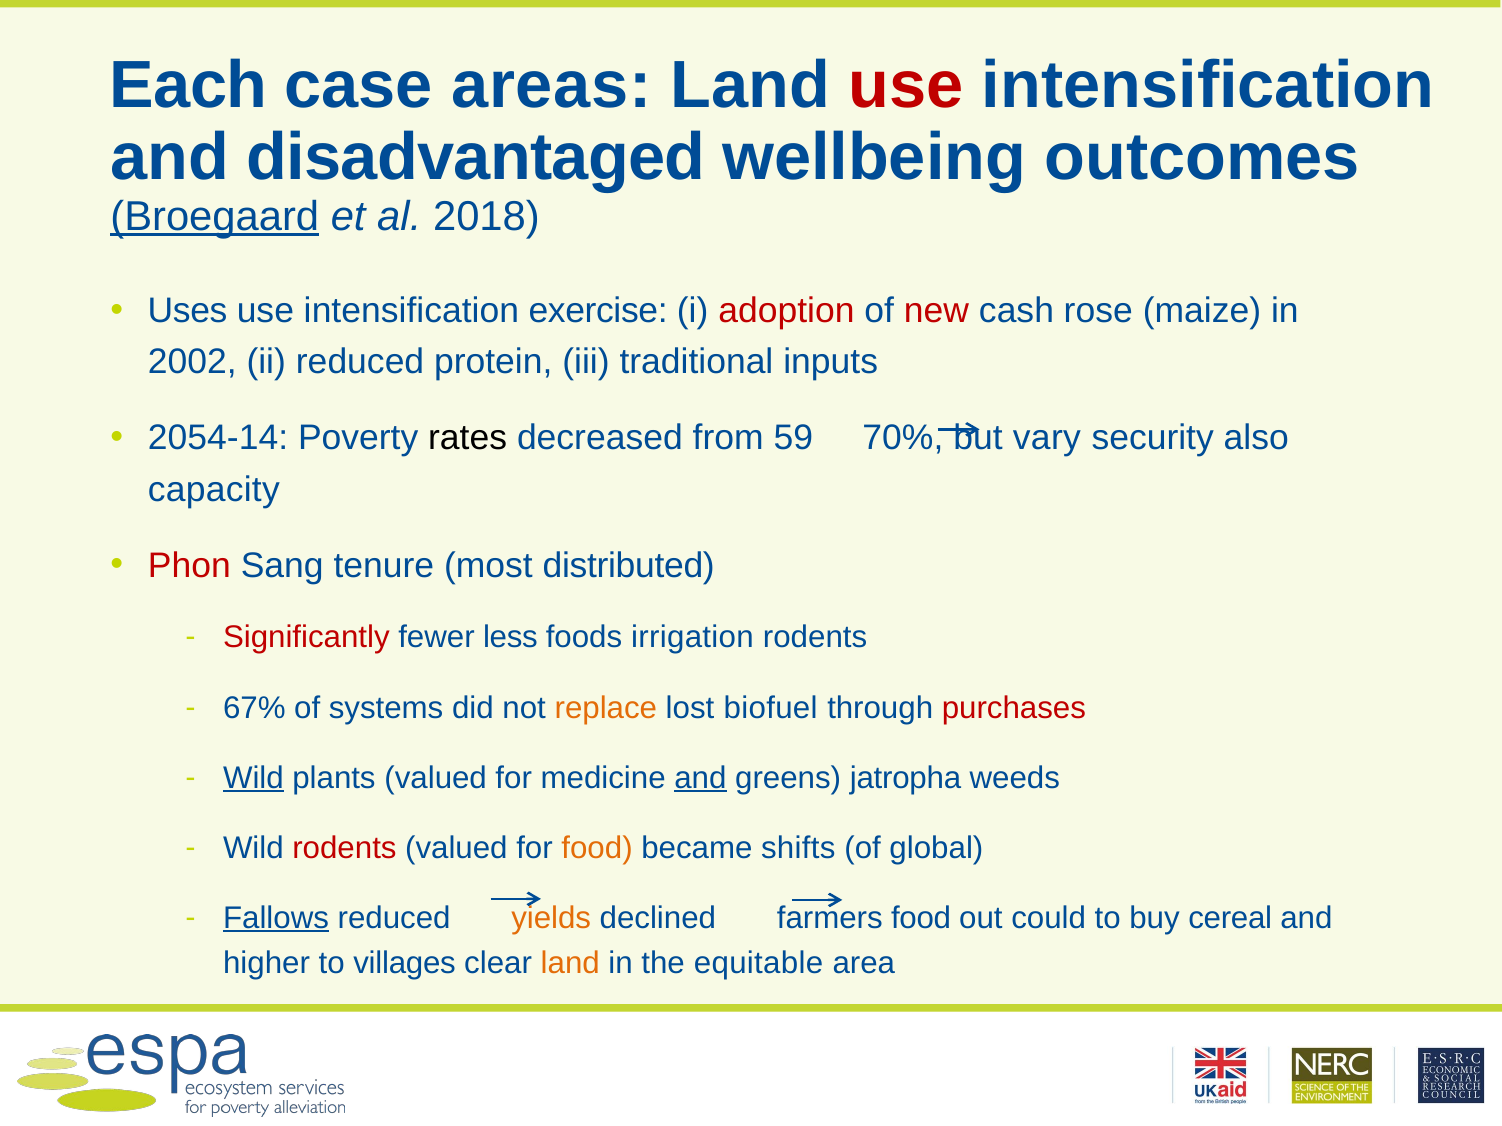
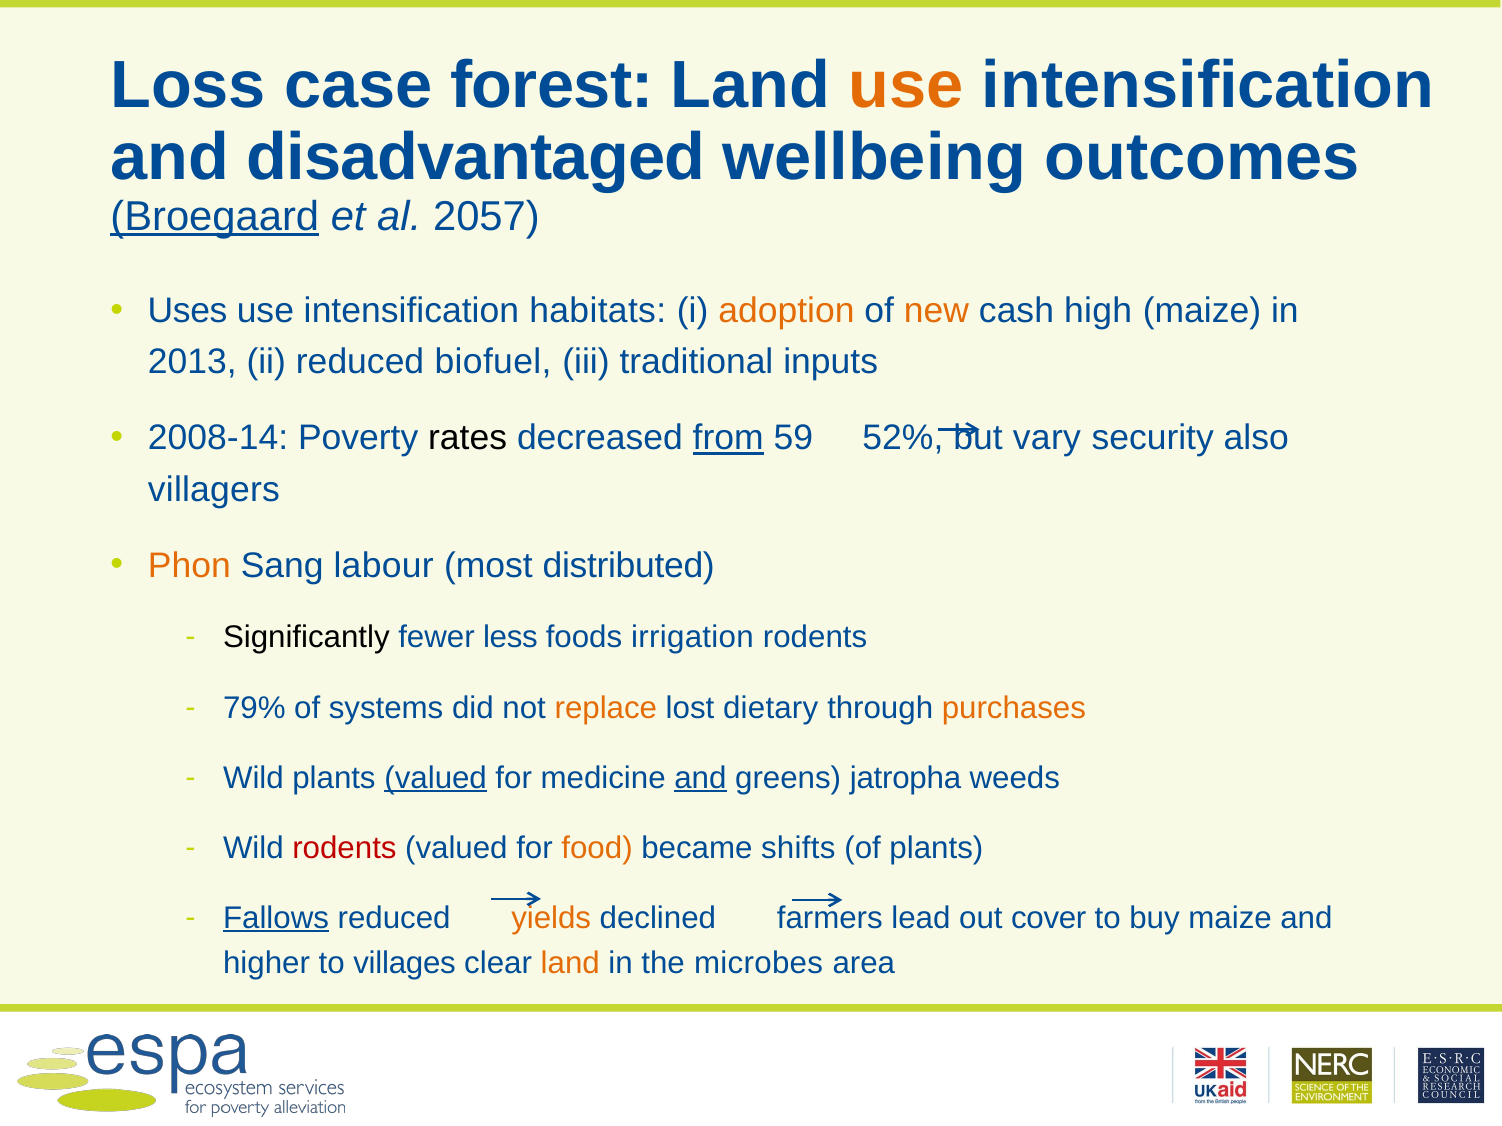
Each: Each -> Loss (188, 86)
areas: areas -> forest (552, 86)
use colour: red -> orange (906, 86)
2018: 2018 -> 2057 (486, 217)
exercise: exercise -> habitats (598, 311)
adoption colour: red -> orange (786, 311)
new colour: red -> orange (936, 311)
rose: rose -> high (1098, 311)
2002: 2002 -> 2013 (192, 362)
protein: protein -> biofuel (493, 362)
2054-14: 2054-14 -> 2008-14 (218, 438)
from underline: none -> present (728, 438)
70%: 70% -> 52% (903, 438)
capacity: capacity -> villagers (214, 490)
Phon colour: red -> orange (189, 566)
tenure: tenure -> labour (384, 566)
Significantly colour: red -> black (306, 638)
67%: 67% -> 79% (254, 708)
biofuel: biofuel -> dietary (771, 708)
purchases colour: red -> orange (1014, 708)
Wild underline: present -> none (253, 778)
valued underline: none -> present (436, 778)
of global: global -> plants (936, 848)
farmers food: food -> lead (921, 918)
could: could -> cover (1049, 918)
buy cereal: cereal -> maize (1230, 918)
equitable: equitable -> microbes (759, 963)
